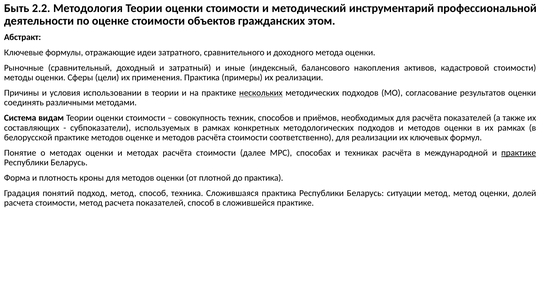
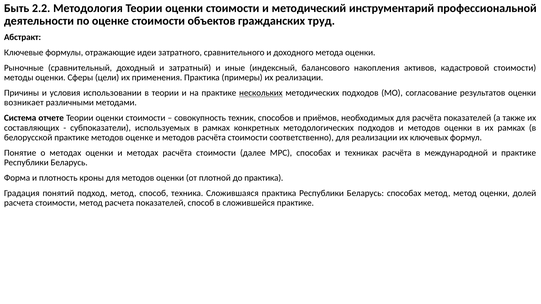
этом: этом -> труд (321, 21)
соединять: соединять -> возникает (24, 103)
видам: видам -> отчете (51, 118)
практике underline: present -> none (519, 153)
Беларусь ситуации: ситуации -> способах (404, 193)
